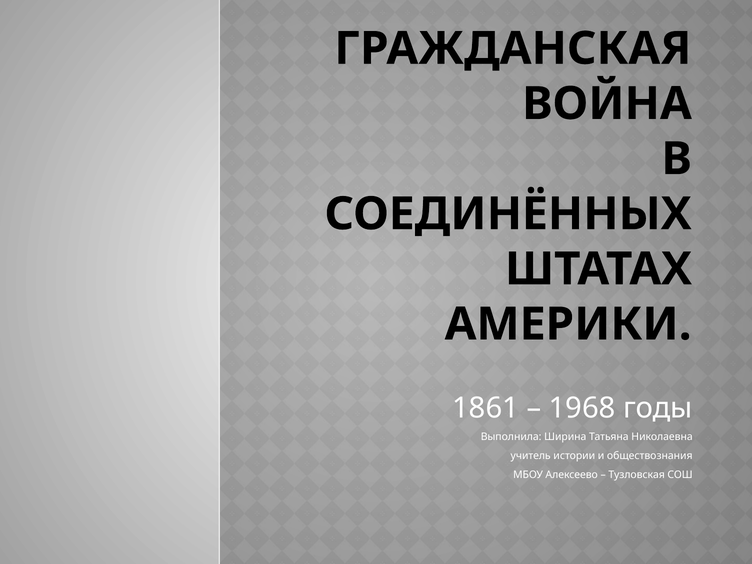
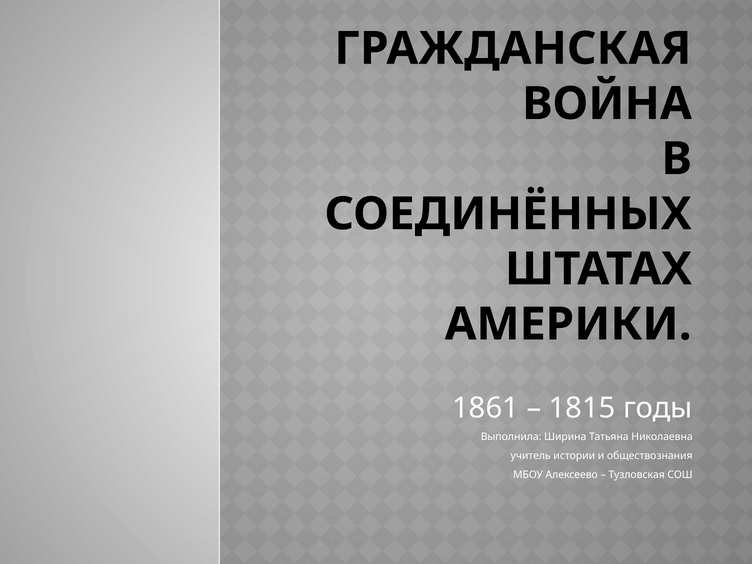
1968: 1968 -> 1815 (582, 408)
